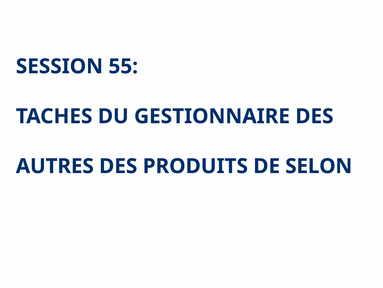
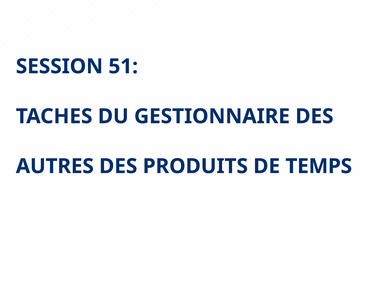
55: 55 -> 51 (123, 66)
SELON: SELON -> TEMPS (319, 166)
